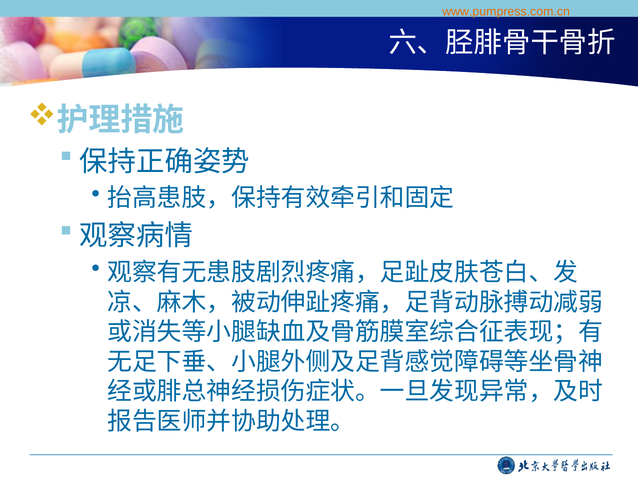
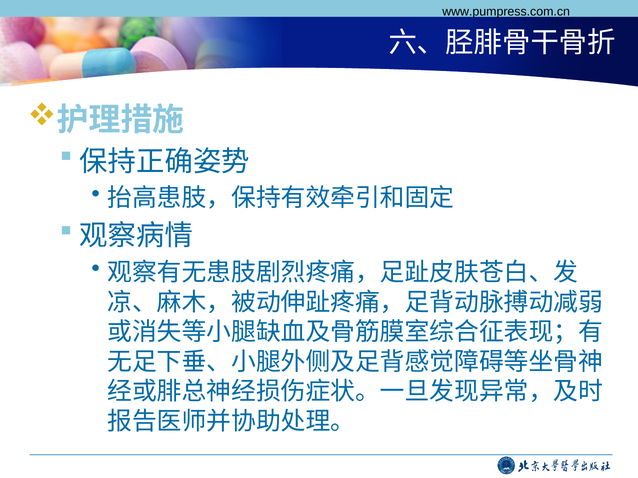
www.pumpress.com.cn colour: orange -> black (506, 11)
